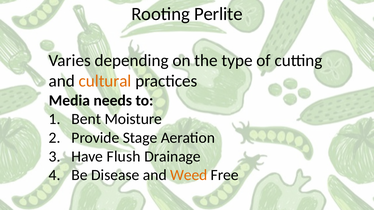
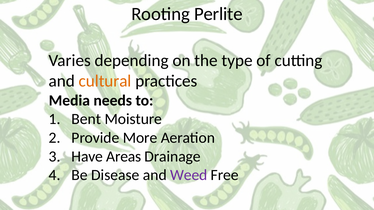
Stage: Stage -> More (140, 138)
Flush: Flush -> Areas (124, 157)
Weed colour: orange -> purple (189, 175)
